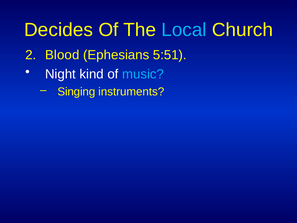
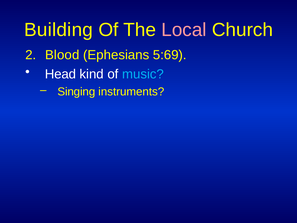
Decides: Decides -> Building (58, 30)
Local colour: light blue -> pink (184, 30)
5:51: 5:51 -> 5:69 (170, 55)
Night: Night -> Head (60, 74)
